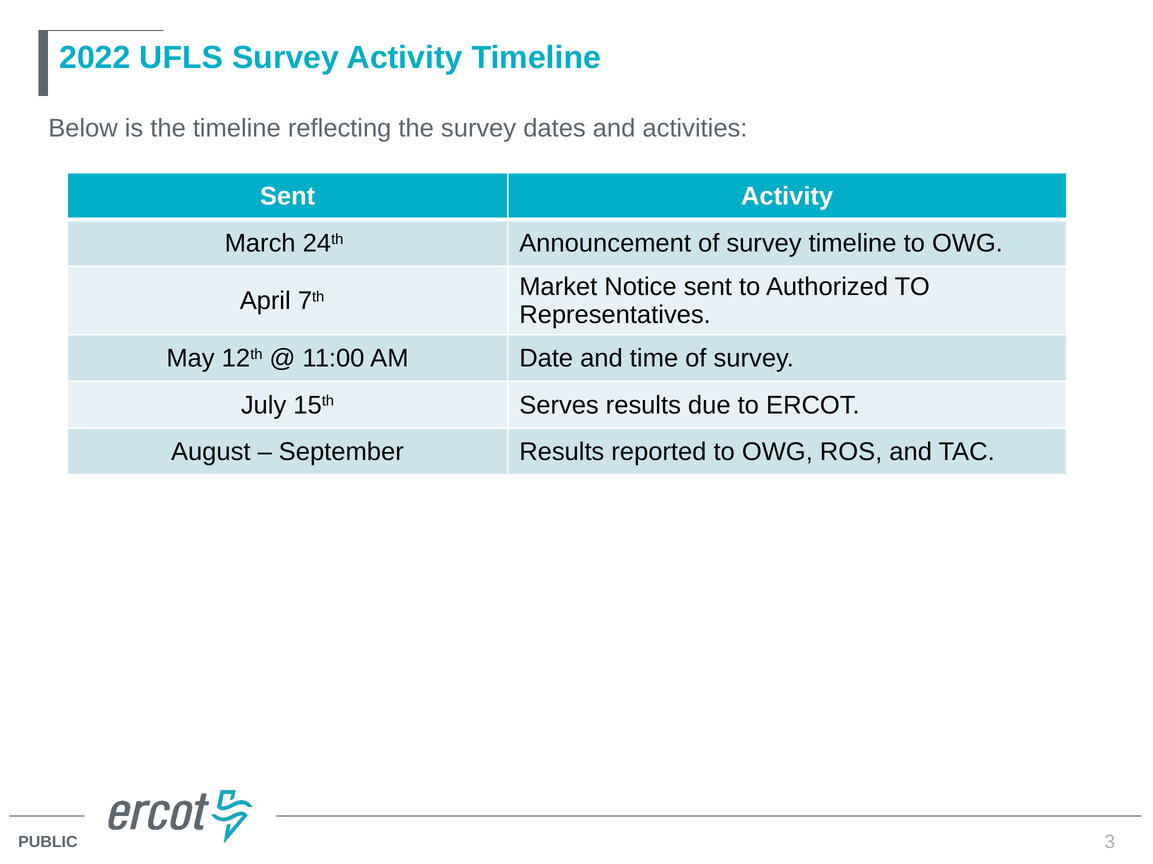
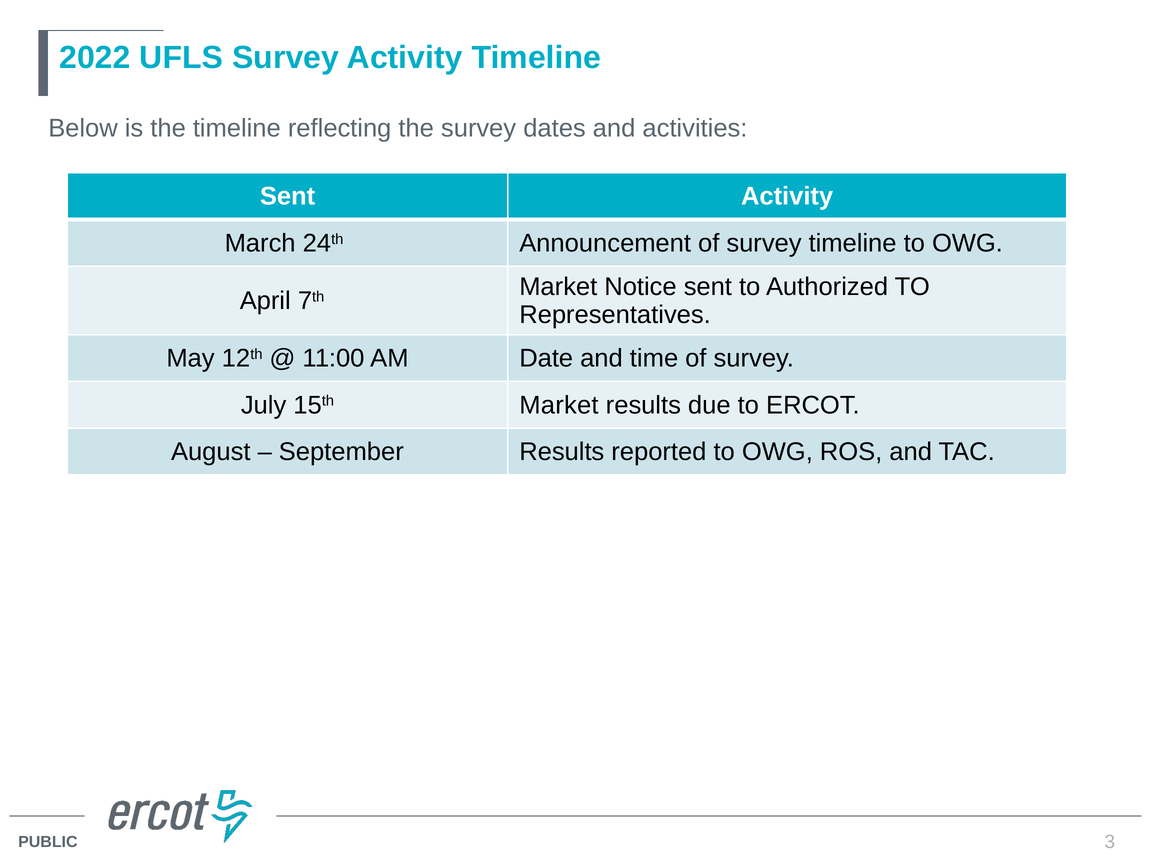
15th Serves: Serves -> Market (559, 405)
